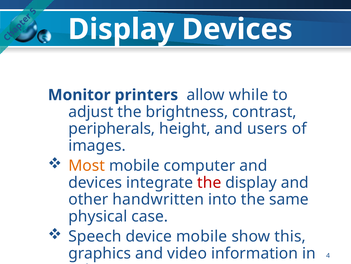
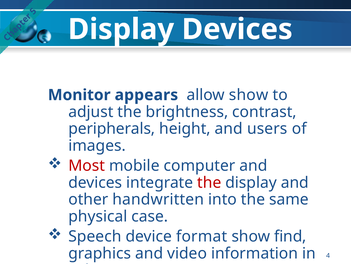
Monitor printers: printers -> appears (146, 95)
allow while: while -> show (249, 95)
Most colour: orange -> red (87, 165)
device mobile: mobile -> format (202, 236)
this: this -> find (290, 236)
